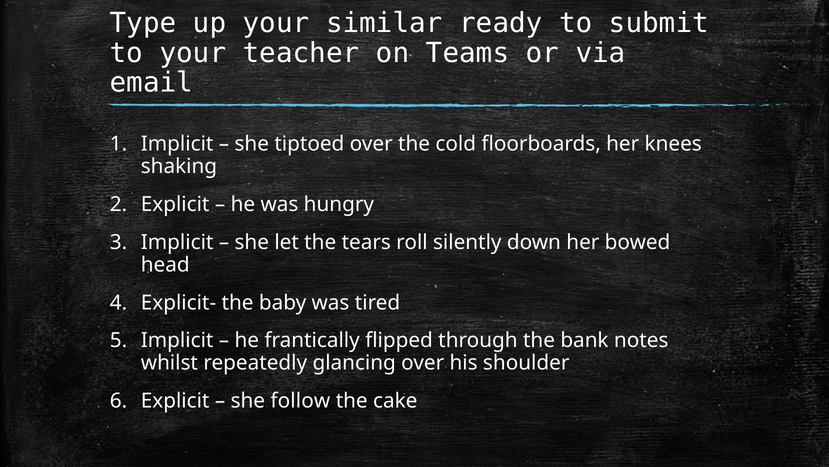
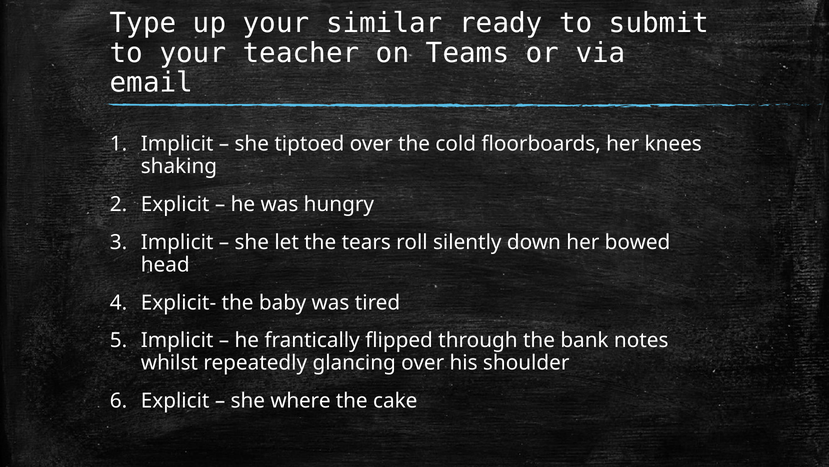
follow: follow -> where (301, 401)
